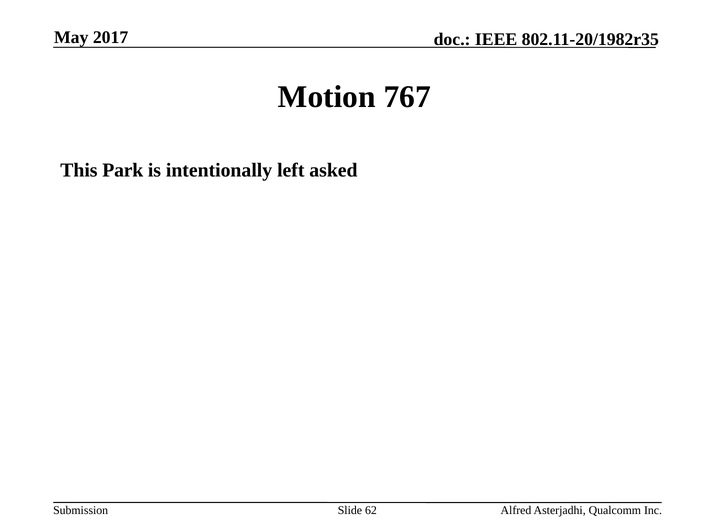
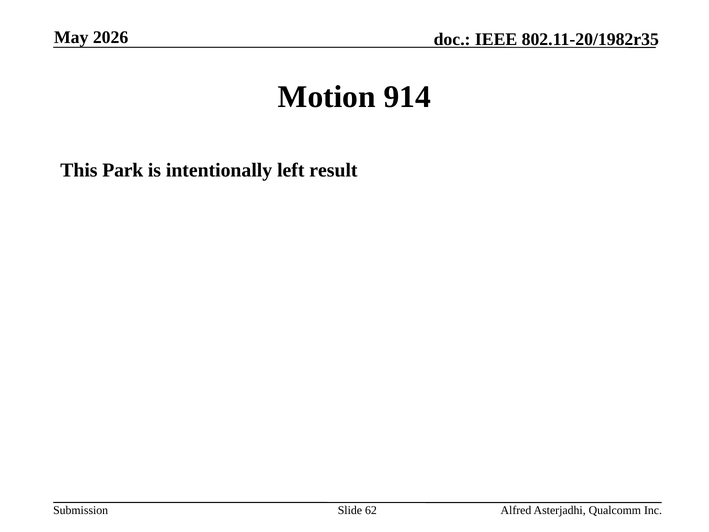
2017: 2017 -> 2026 (111, 38)
767: 767 -> 914 (407, 97)
asked: asked -> result (333, 170)
